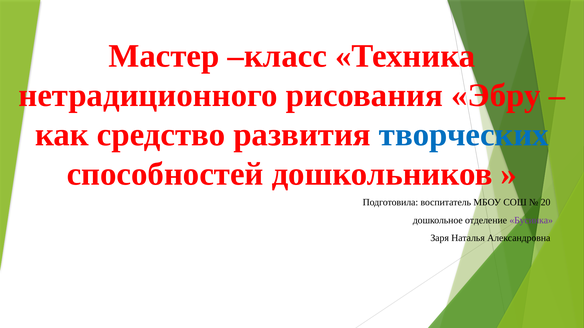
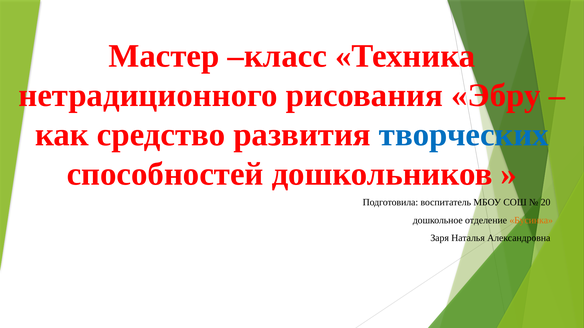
Бусинка colour: purple -> orange (531, 220)
